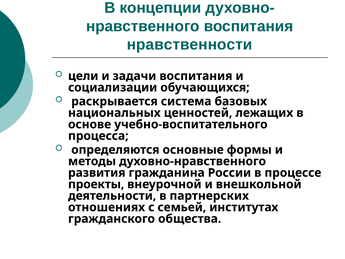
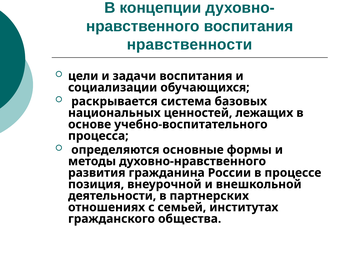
проекты: проекты -> позиция (96, 184)
